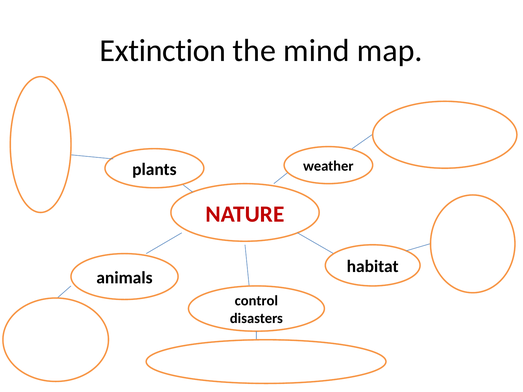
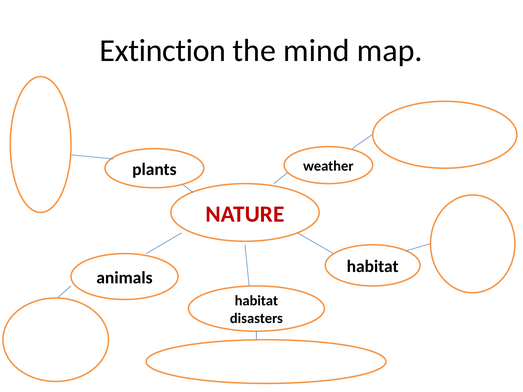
control: control -> habitat (256, 301)
